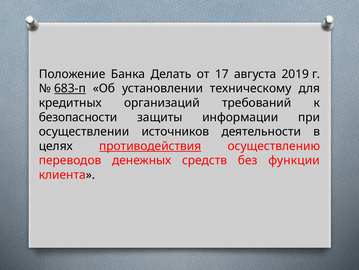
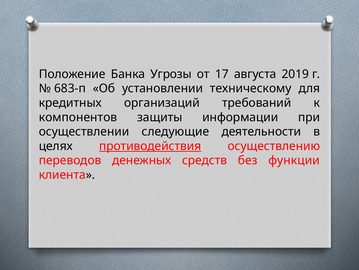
Делать: Делать -> Угрозы (171, 74)
683-п underline: present -> none (70, 88)
безопасности: безопасности -> компонентов (78, 117)
источников: источников -> следующие (175, 131)
